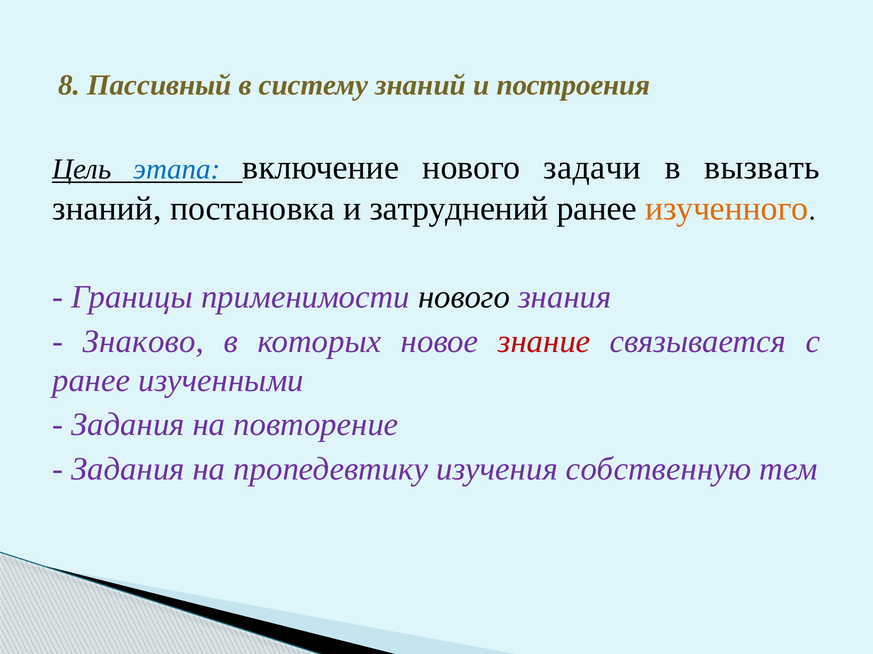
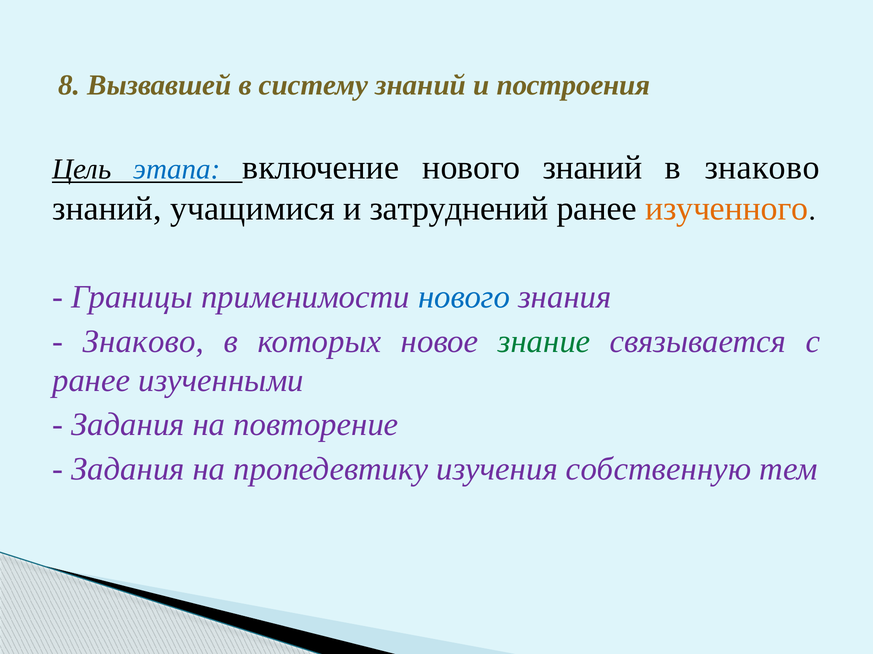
Пассивный: Пассивный -> Вызвавшей (159, 85)
нового задачи: задачи -> знаний (593, 168)
в вызвать: вызвать -> знаково (762, 168)
постановка: постановка -> учащимися (252, 209)
нового colour: black -> blue (464, 297)
знание colour: red -> green (544, 342)
